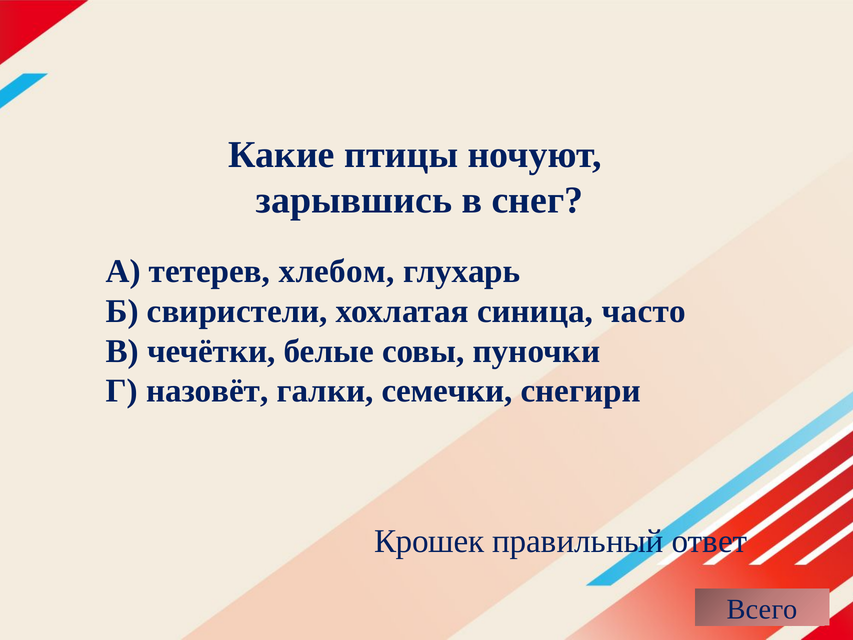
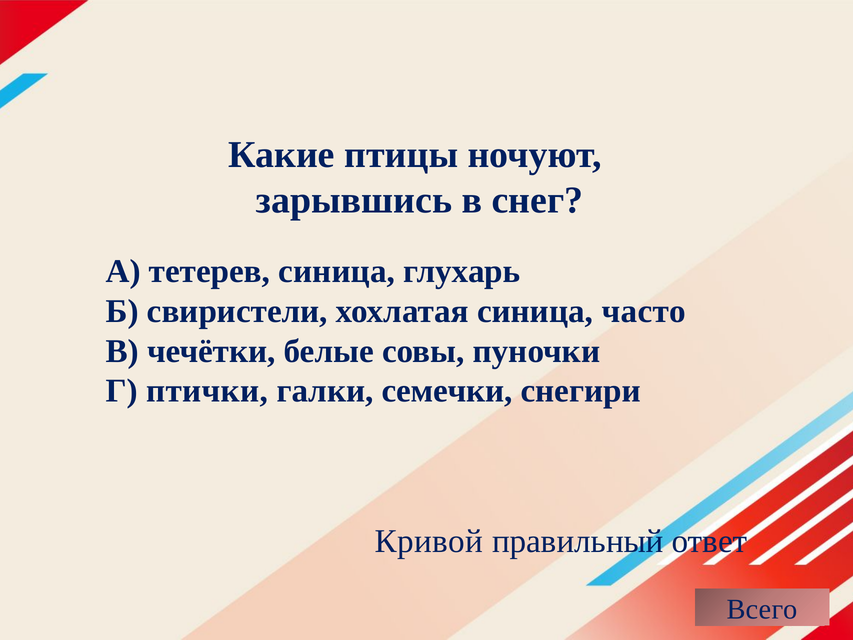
тетерев хлебом: хлебом -> синица (337, 271)
назовёт: назовёт -> птички (207, 391)
Крошек: Крошек -> Кривой (429, 541)
